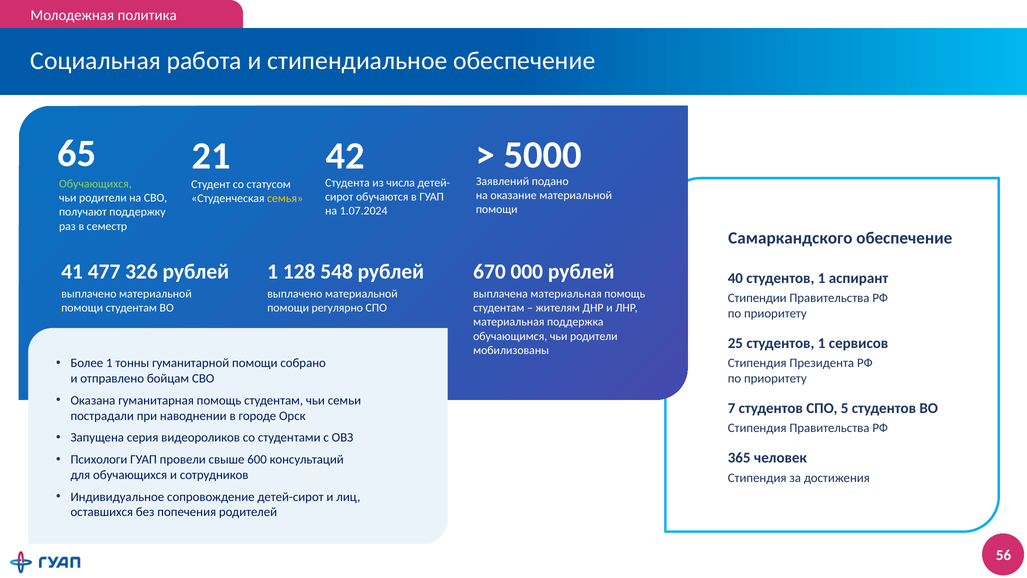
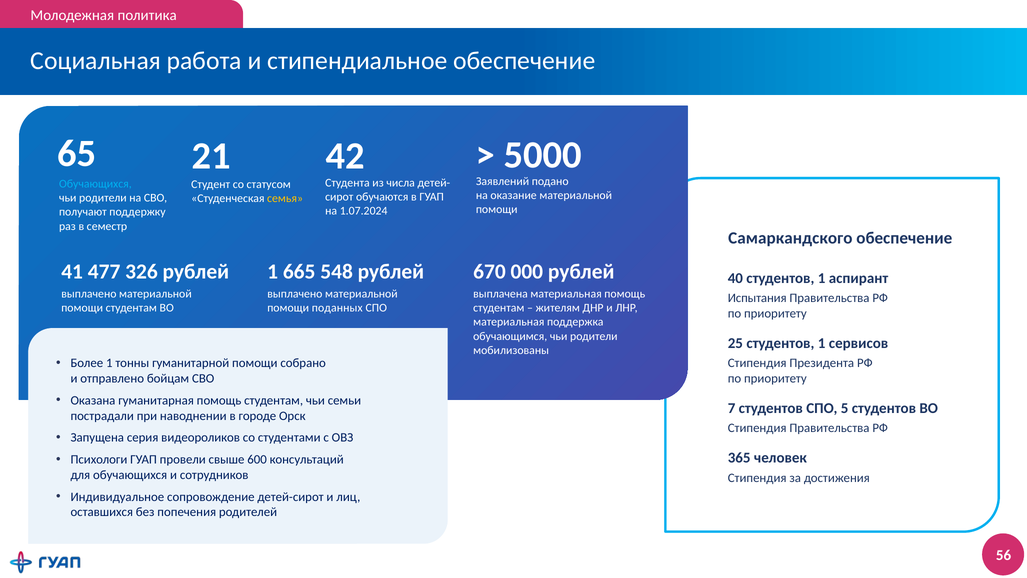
Обучающихся colour: light green -> light blue (95, 184)
128: 128 -> 665 (299, 271)
Стипендии: Стипендии -> Испытания (757, 298)
регулярно: регулярно -> поданных (337, 308)
